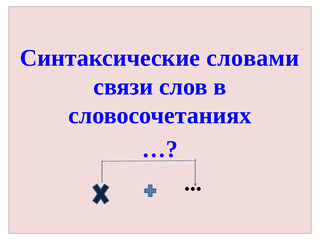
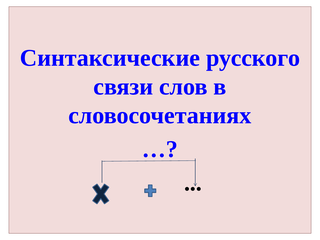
словами: словами -> русского (253, 58)
